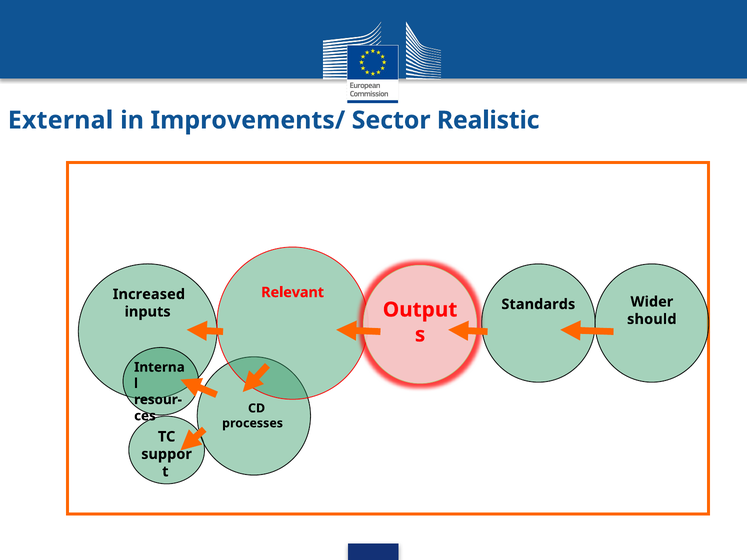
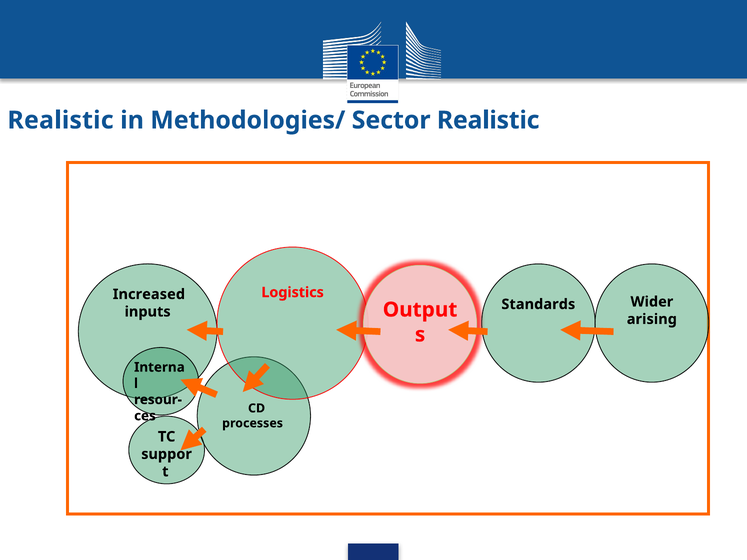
External: External -> Realistic (61, 120)
Improvements/: Improvements/ -> Methodologies/ (248, 120)
Relevant: Relevant -> Logistics (293, 293)
should: should -> arising (652, 319)
